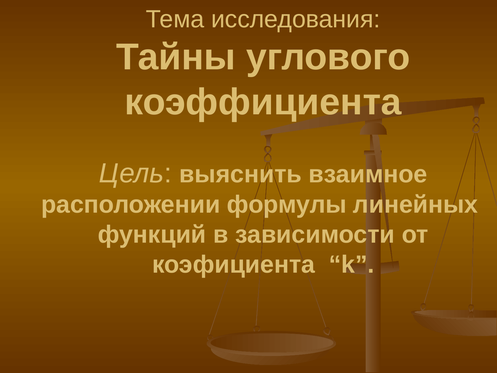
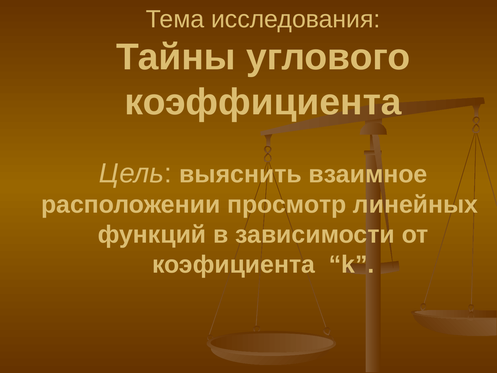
формулы: формулы -> просмотр (287, 205)
